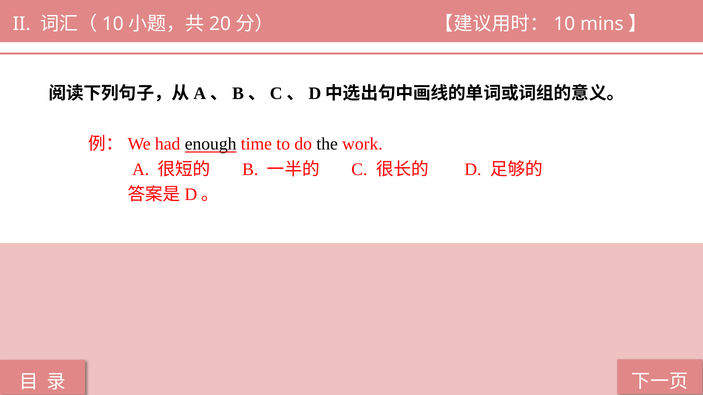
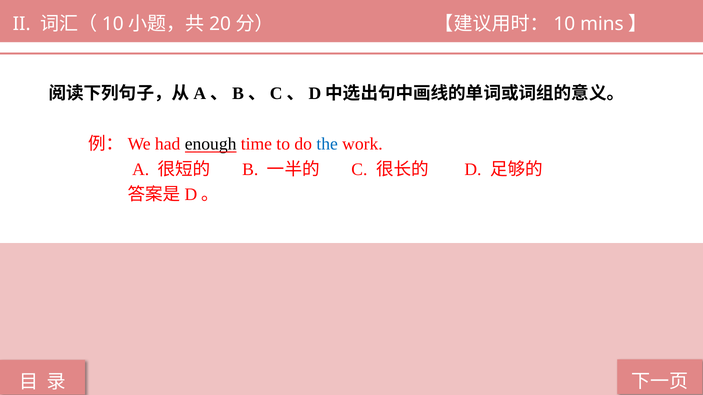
the colour: black -> blue (327, 144)
